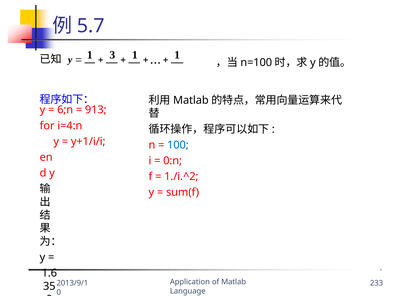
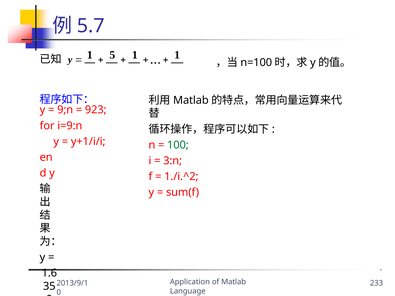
1 3: 3 -> 5 (112, 55)
6;n: 6;n -> 9;n (65, 110)
913: 913 -> 923 (96, 110)
i=4:n: i=4:n -> i=9:n (70, 126)
100 colour: blue -> green (178, 145)
0:n: 0:n -> 3:n (173, 161)
